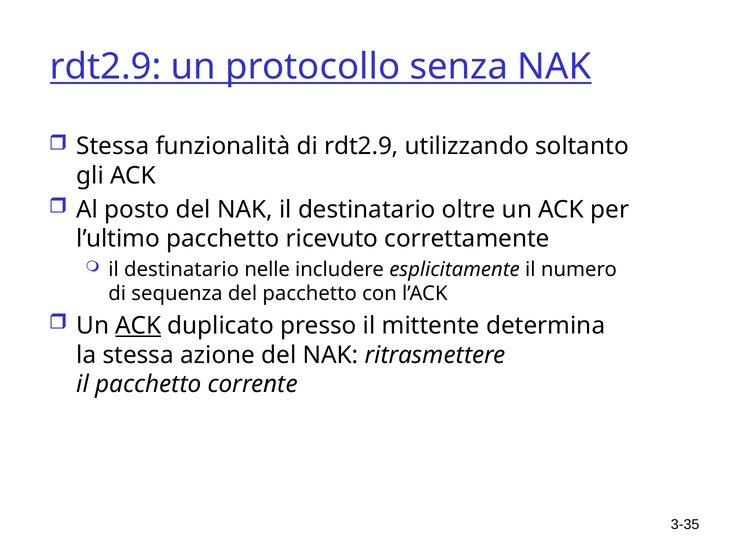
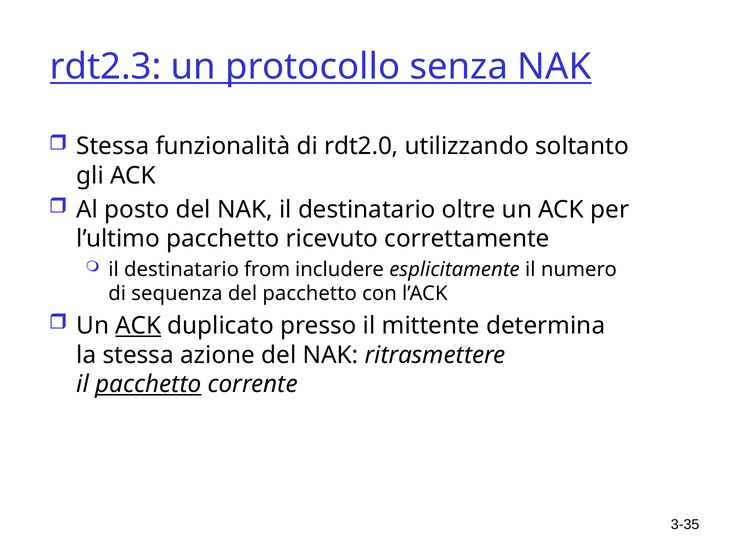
rdt2.9: rdt2.9 -> rdt2.3 (106, 67)
di rdt2.9: rdt2.9 -> rdt2.0 (361, 146)
nelle: nelle -> from (267, 270)
pacchetto underline: none -> present (148, 384)
